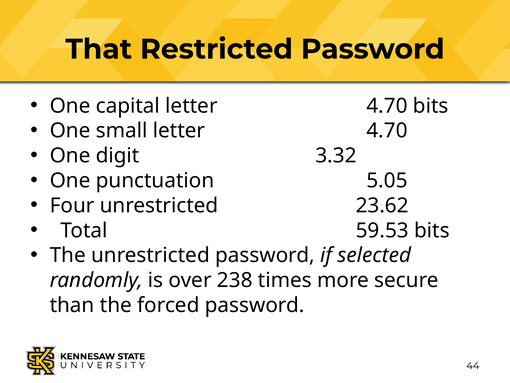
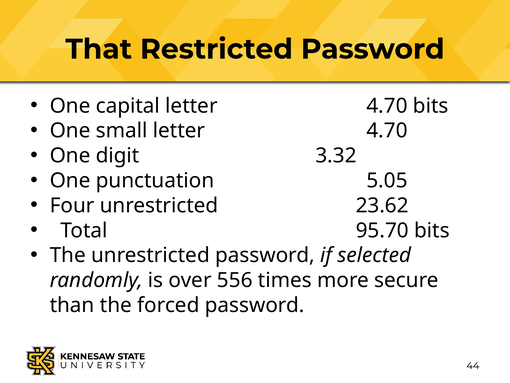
59.53: 59.53 -> 95.70 (382, 230)
238: 238 -> 556 (235, 280)
